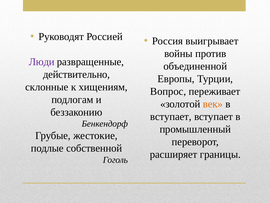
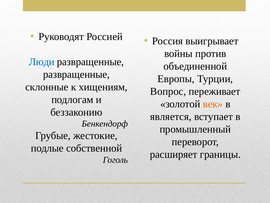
Люди colour: purple -> blue (42, 62)
действительно: действительно -> развращенные (76, 74)
вступает: вступает -> является (171, 116)
